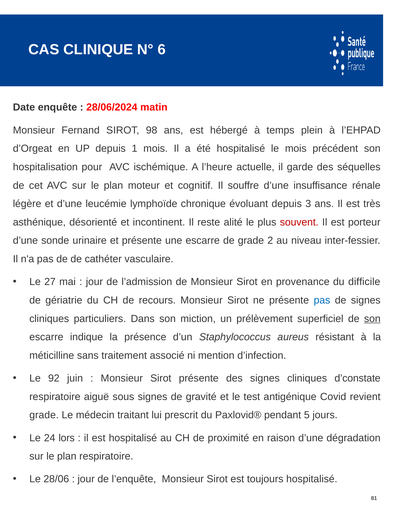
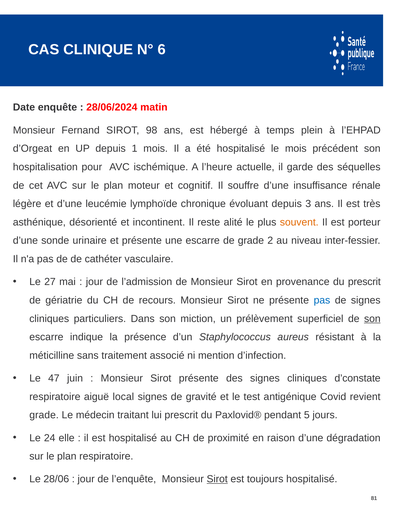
souvent colour: red -> orange (299, 222)
du difficile: difficile -> prescrit (364, 281)
92: 92 -> 47 (54, 378)
sous: sous -> local (123, 396)
lors: lors -> elle (67, 437)
Sirot underline: none -> present (217, 478)
